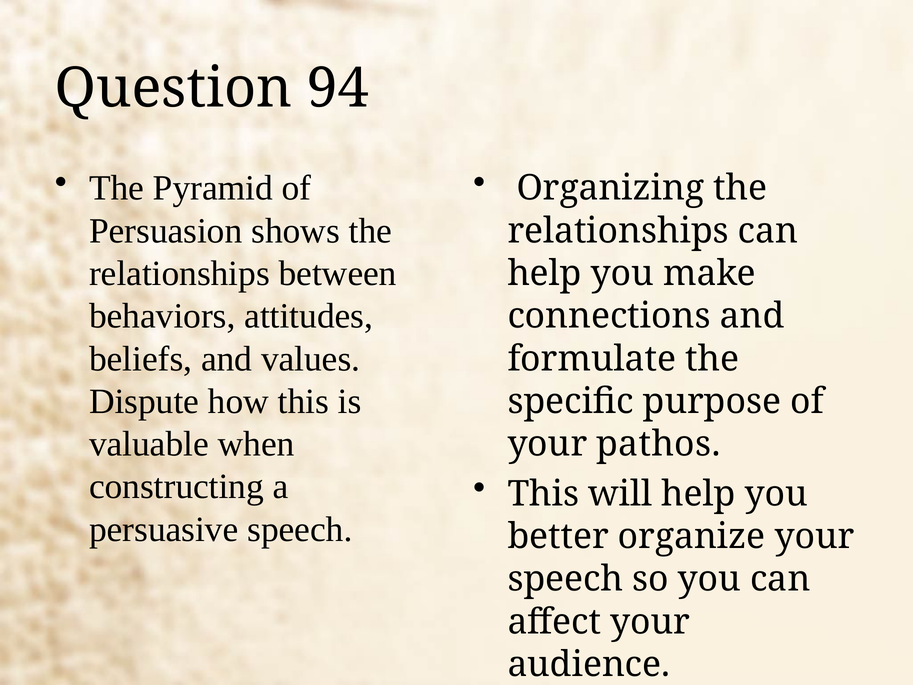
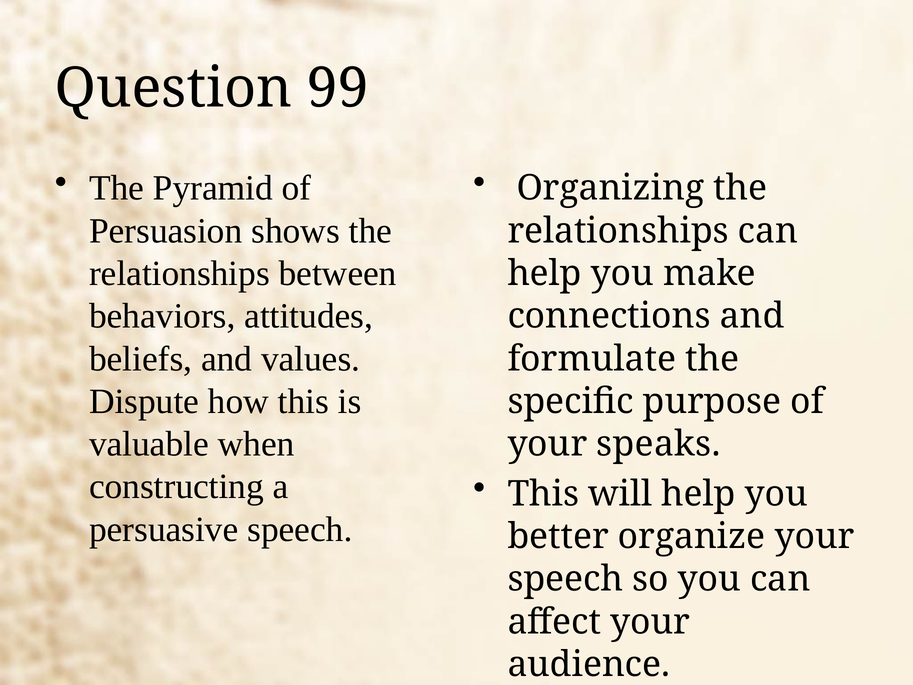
94: 94 -> 99 (338, 88)
pathos: pathos -> speaks (658, 444)
